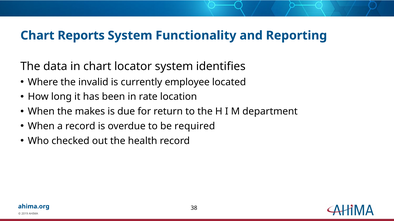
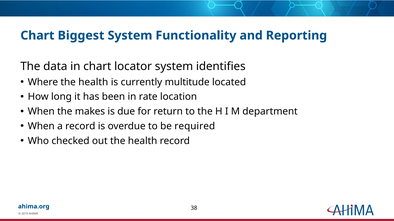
Reports: Reports -> Biggest (81, 36)
Where the invalid: invalid -> health (93, 82)
employee: employee -> multitude (187, 82)
